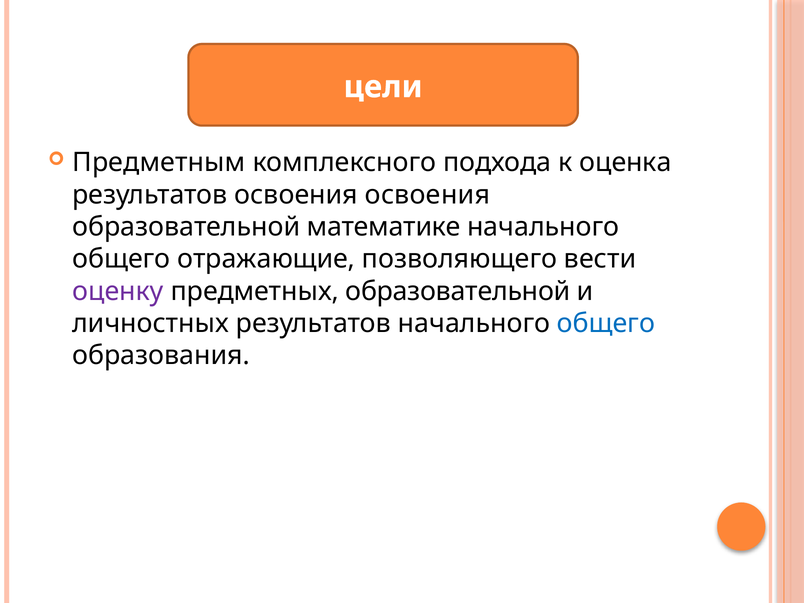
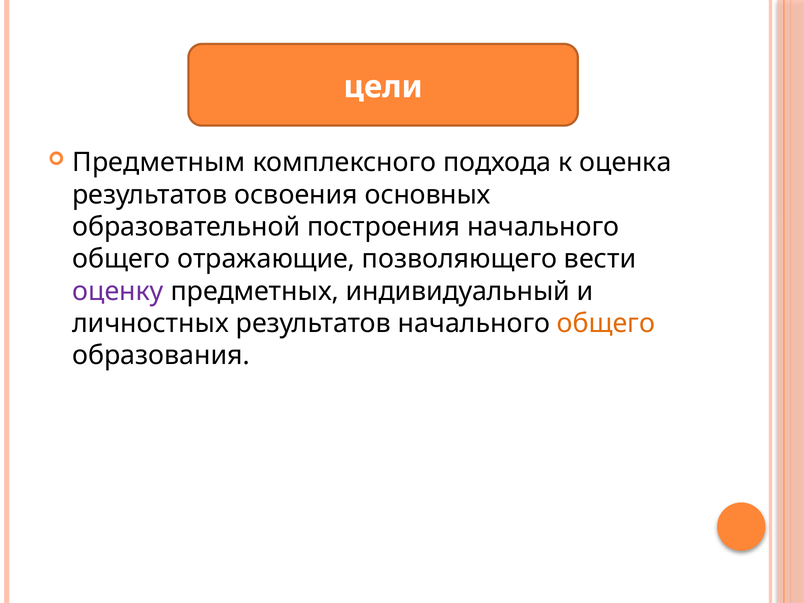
освоения освоения: освоения -> основных (428, 195)
математике: математике -> построения (384, 227)
предметных образовательной: образовательной -> индивидуальный (458, 291)
общего colour: blue -> orange (606, 323)
